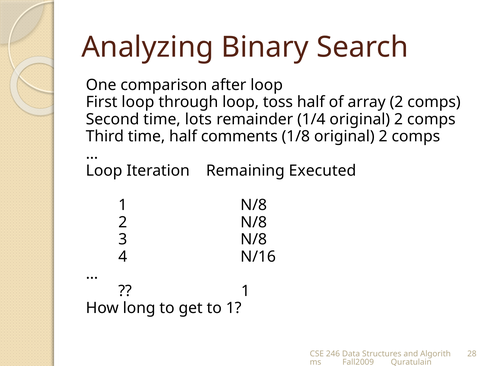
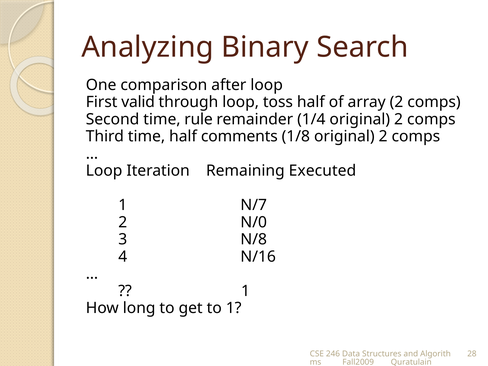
First loop: loop -> valid (138, 102)
lots: lots -> rule (199, 119)
1 N/8: N/8 -> N/7 (254, 205)
2 N/8: N/8 -> N/0 (254, 222)
